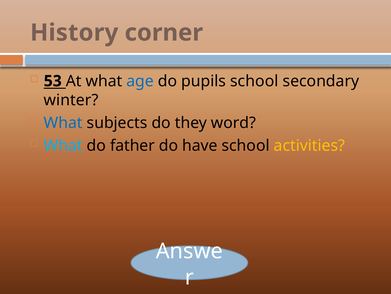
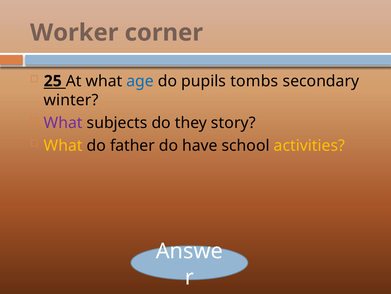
History: History -> Worker (74, 33)
53: 53 -> 25 (53, 81)
pupils school: school -> tombs (254, 81)
What colour: blue -> purple (63, 123)
word: word -> story (233, 123)
What colour: light blue -> yellow (63, 145)
